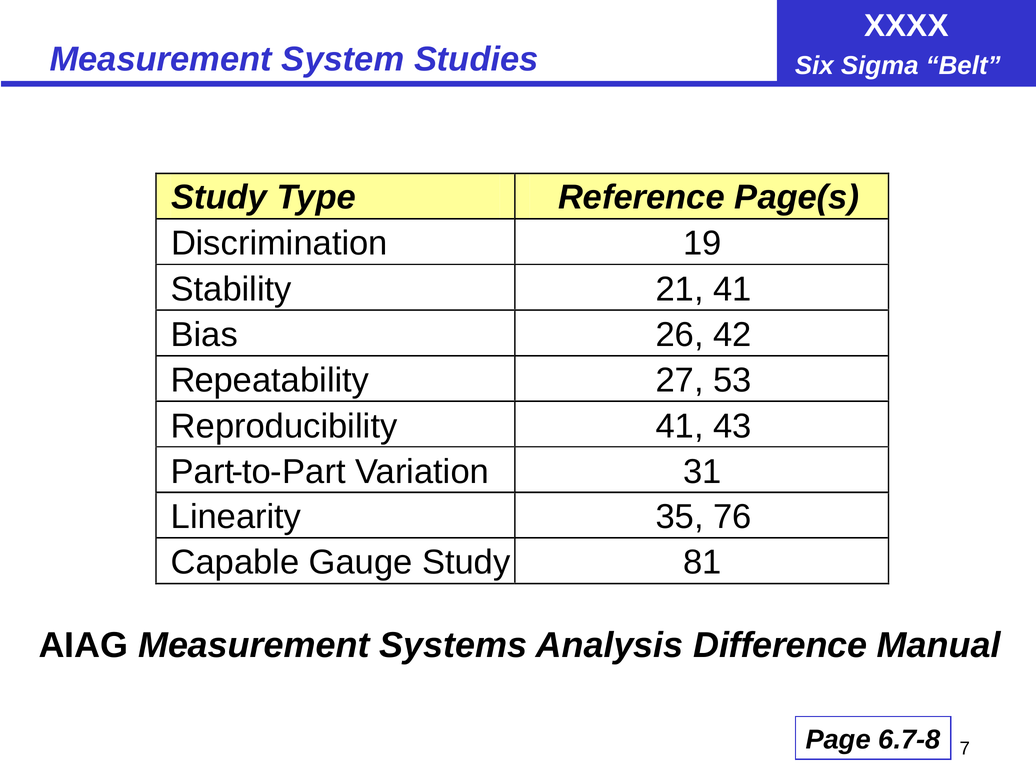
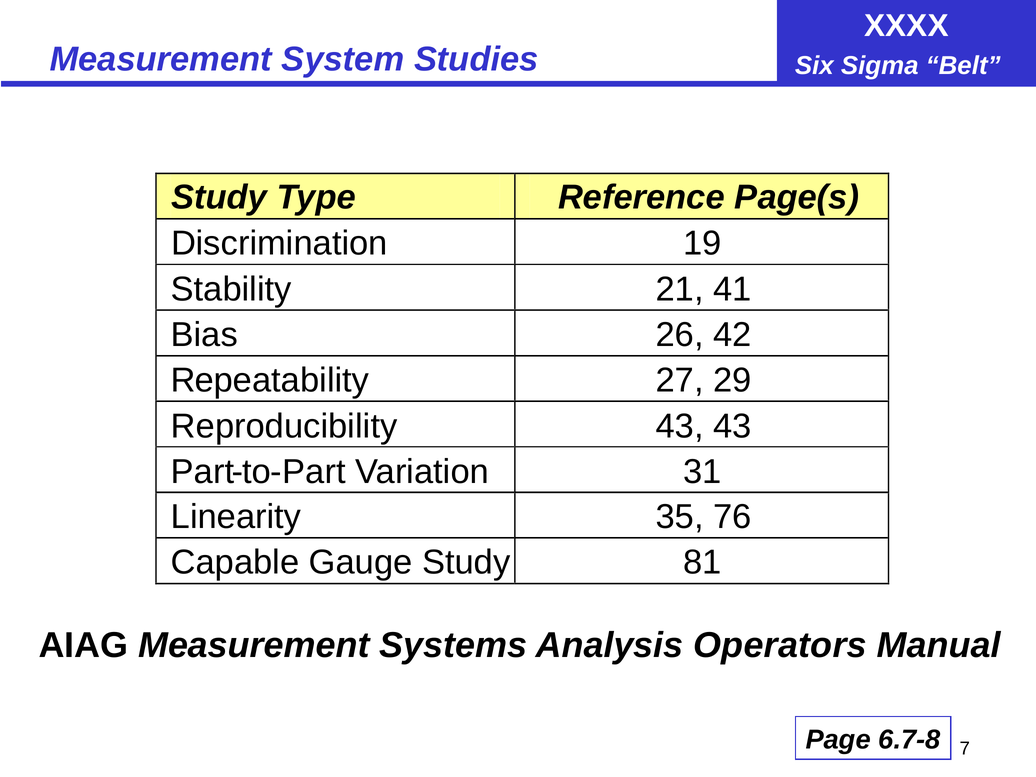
53: 53 -> 29 (732, 381)
Reproducibility 41: 41 -> 43 (680, 426)
Difference: Difference -> Operators (780, 645)
